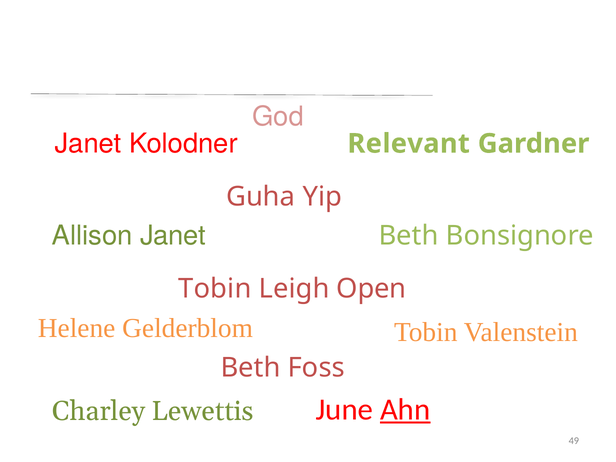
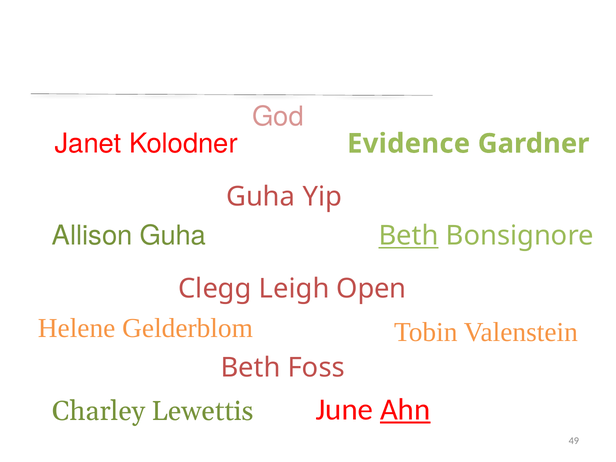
Relevant: Relevant -> Evidence (409, 144)
Allison Janet: Janet -> Guha (173, 236)
Beth underline: none -> present (409, 236)
Tobin: Tobin -> Clegg (215, 289)
